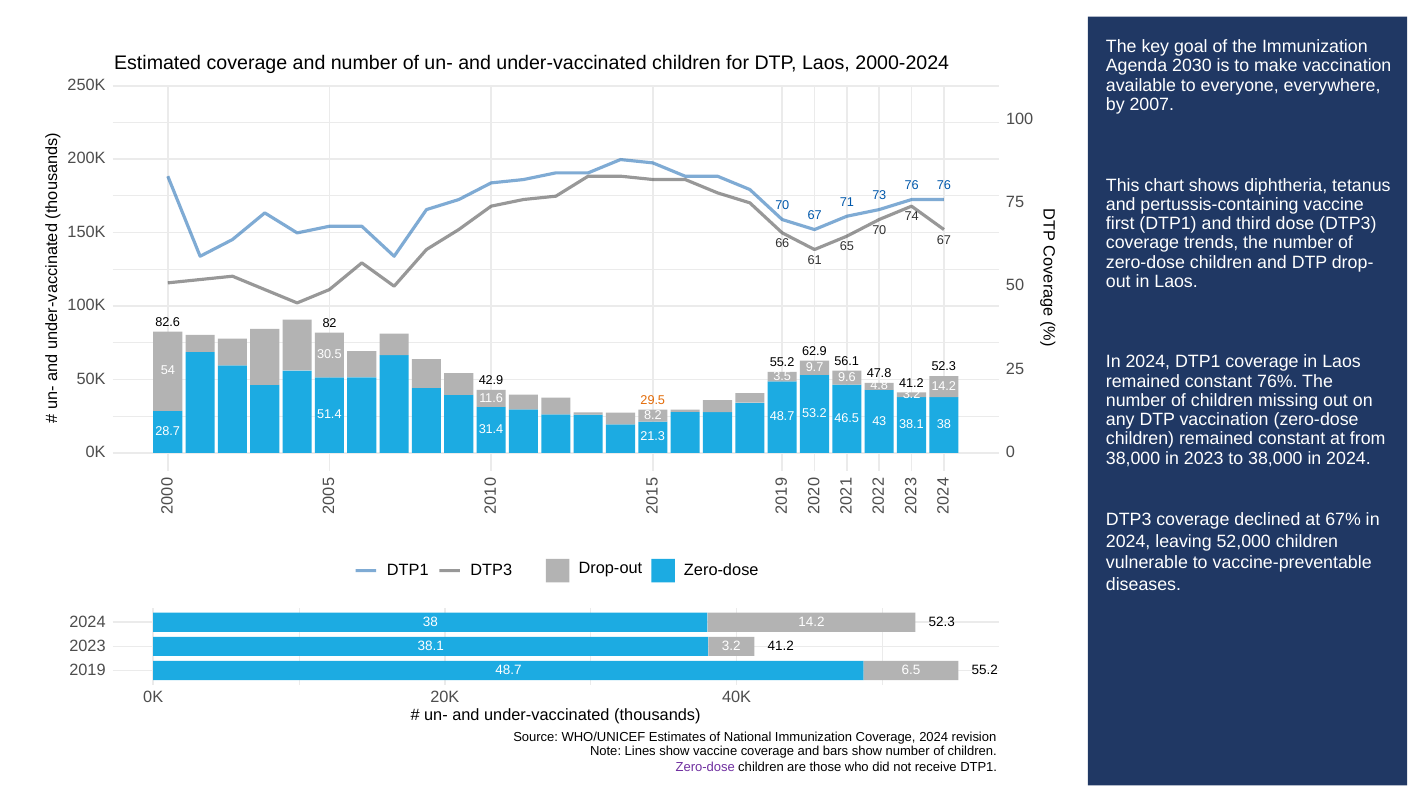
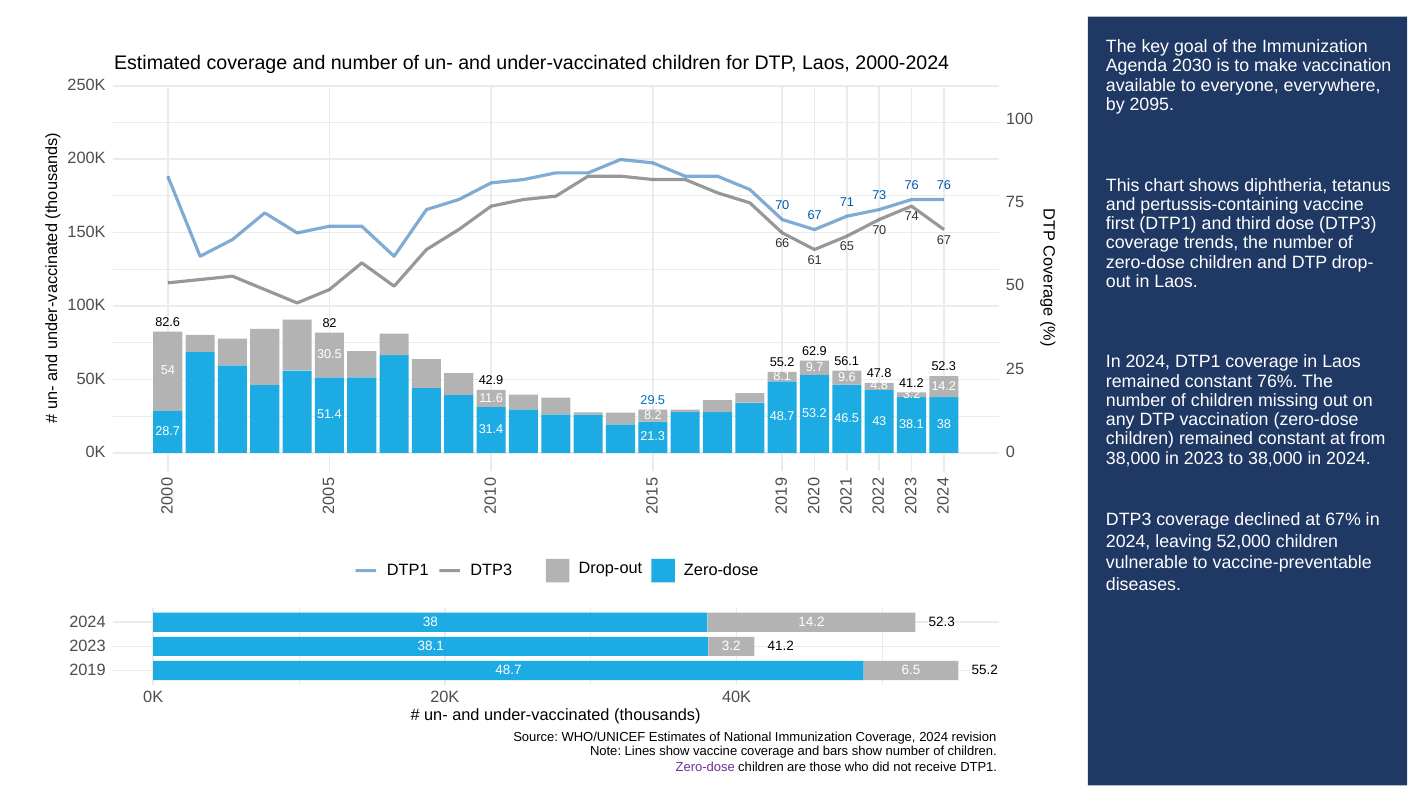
2007: 2007 -> 2095 (1152, 105)
3.5: 3.5 -> 8.1 (782, 376)
29.5 colour: orange -> blue (653, 400)
